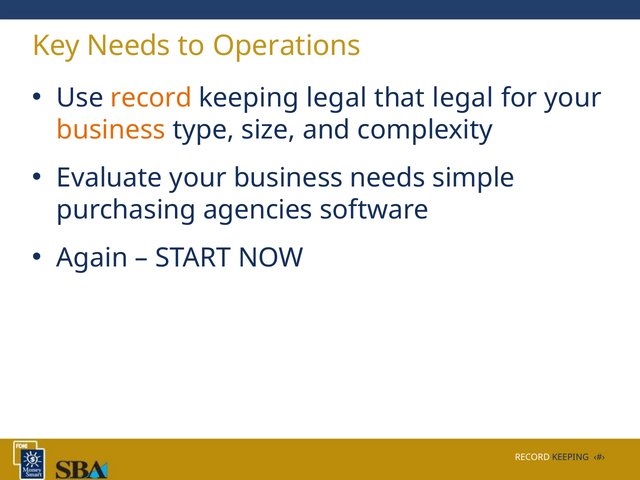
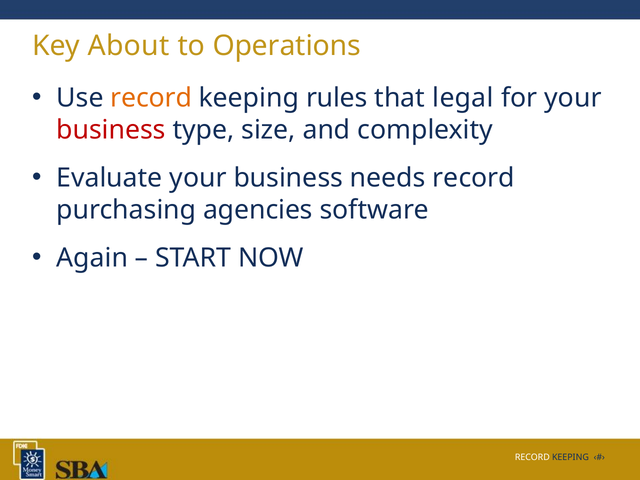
Key Needs: Needs -> About (128, 46)
keeping legal: legal -> rules (337, 98)
business colour: orange -> red (111, 130)
needs simple: simple -> record (474, 178)
